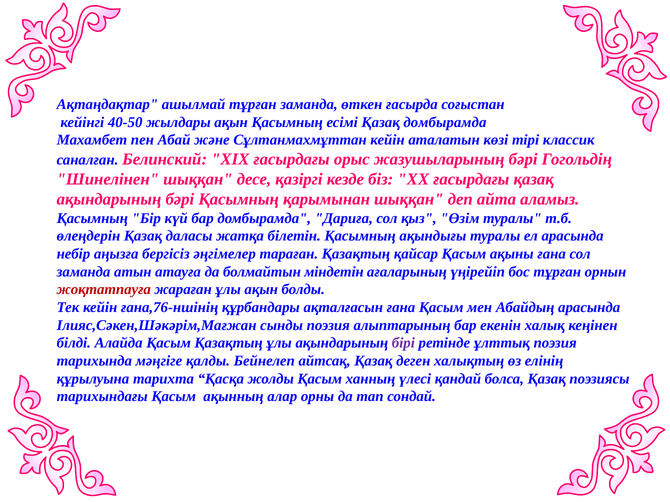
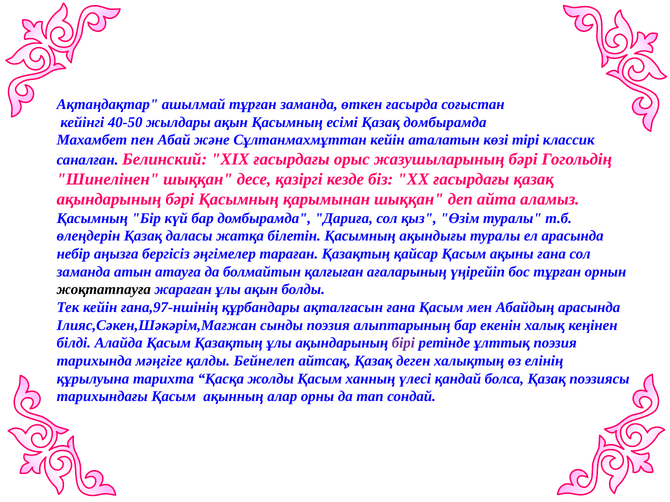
міндетін: міндетін -> қалғыған (334, 272)
жоқтатпауға colour: red -> black (104, 290)
ғана,76-ншінің: ғана,76-ншінің -> ғана,97-ншінің (170, 308)
